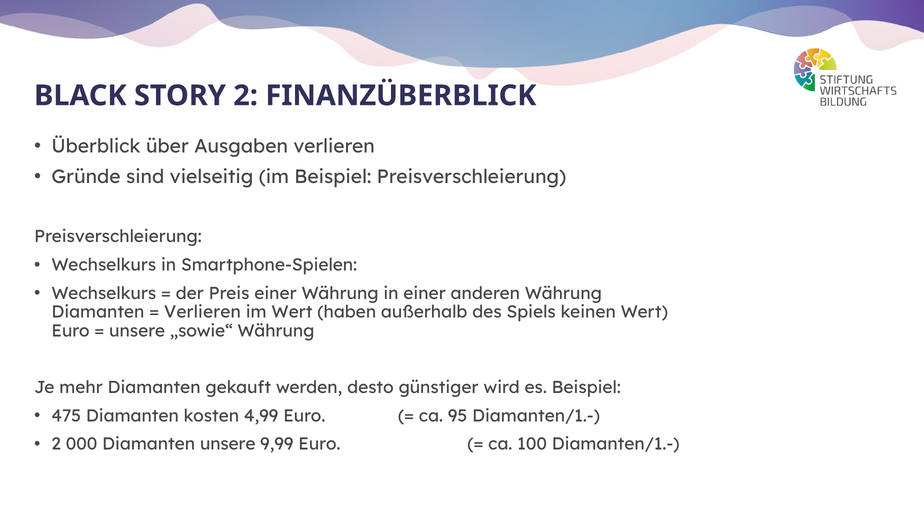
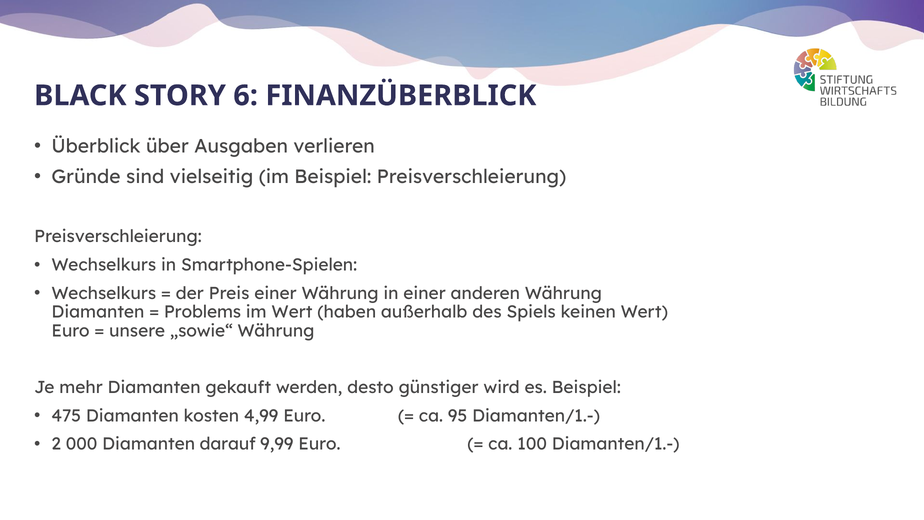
STORY 2: 2 -> 6 (246, 96)
Verlieren: Verlieren -> Problems (203, 312)
Diamanten unsere: unsere -> darauf (228, 444)
